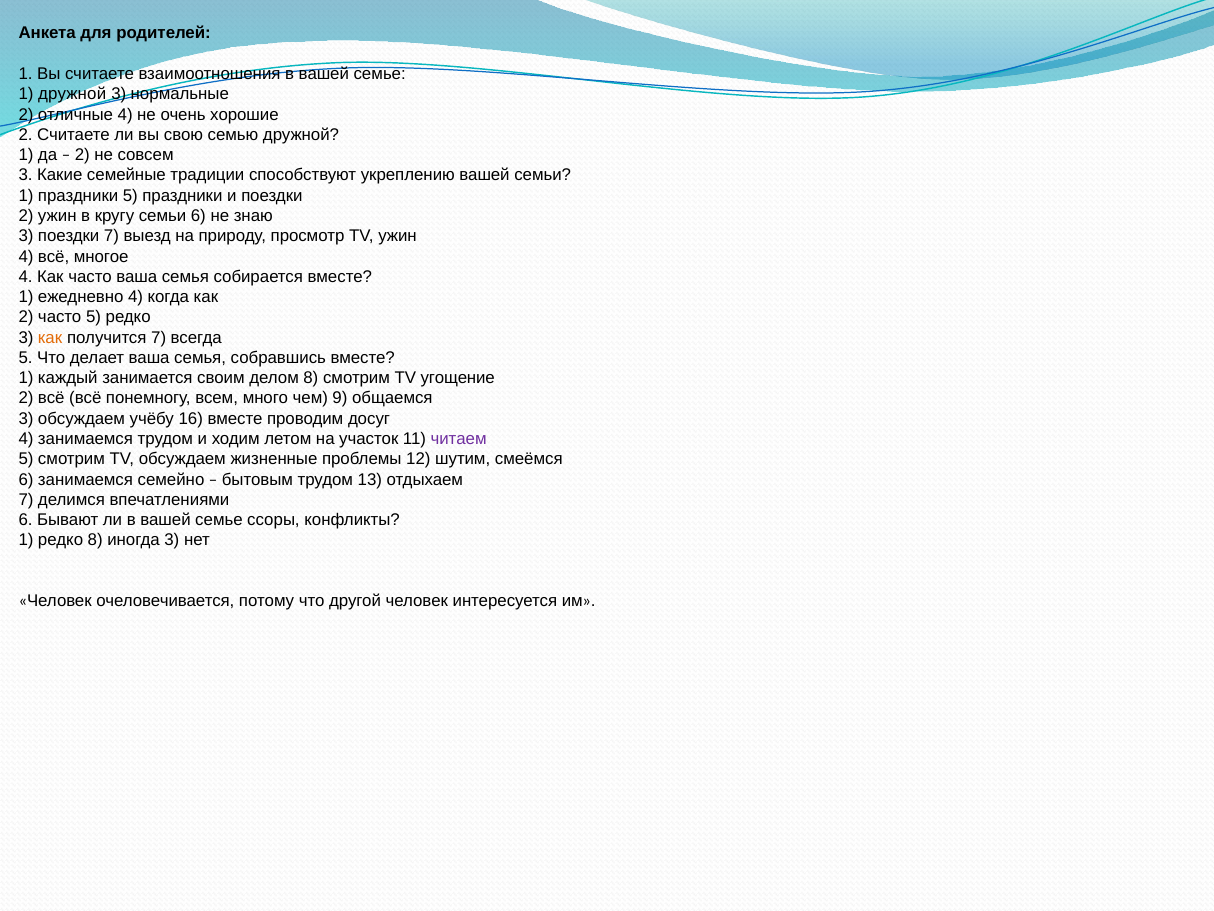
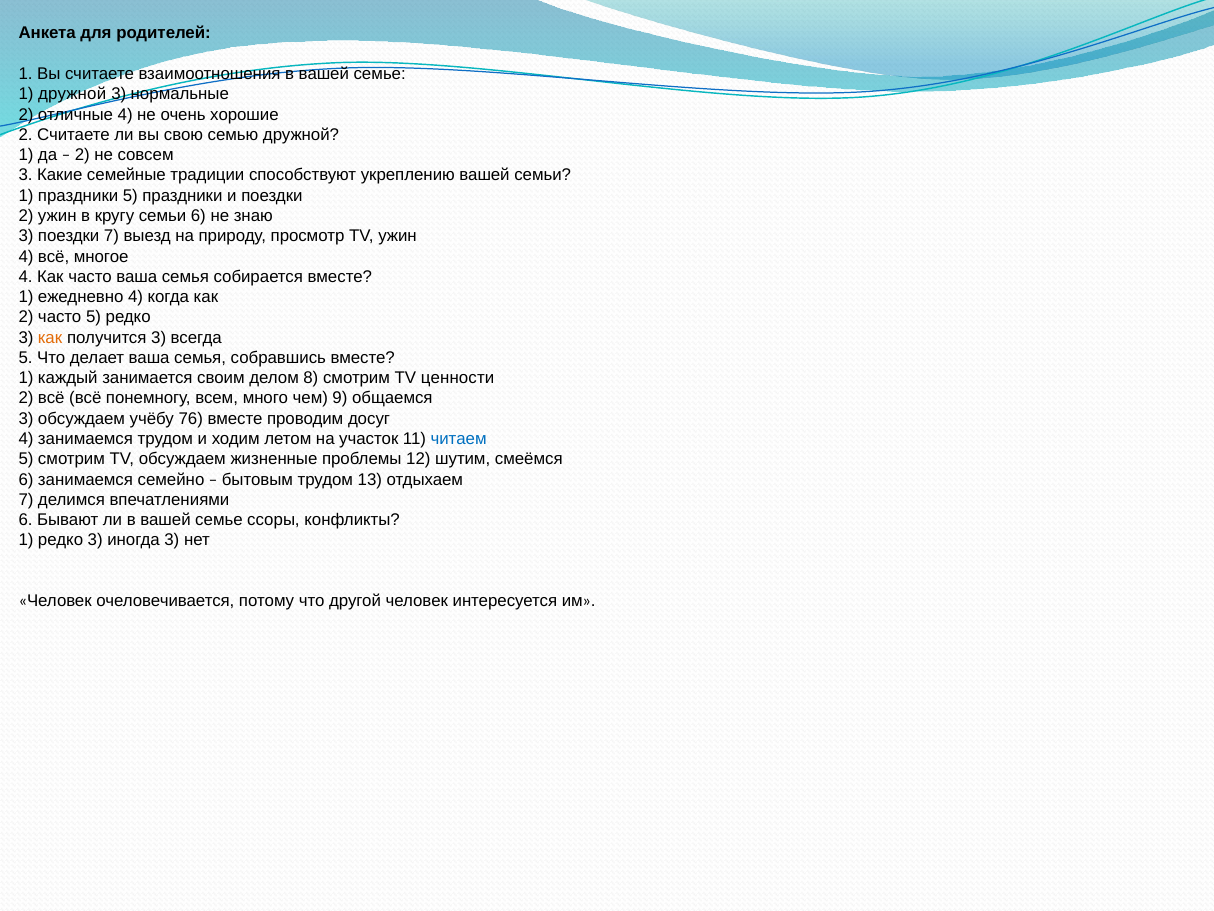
получится 7: 7 -> 3 (159, 337)
угощение: угощение -> ценности (458, 378)
16: 16 -> 76 (191, 418)
читаем colour: purple -> blue (459, 439)
1 редко 8: 8 -> 3 (95, 540)
